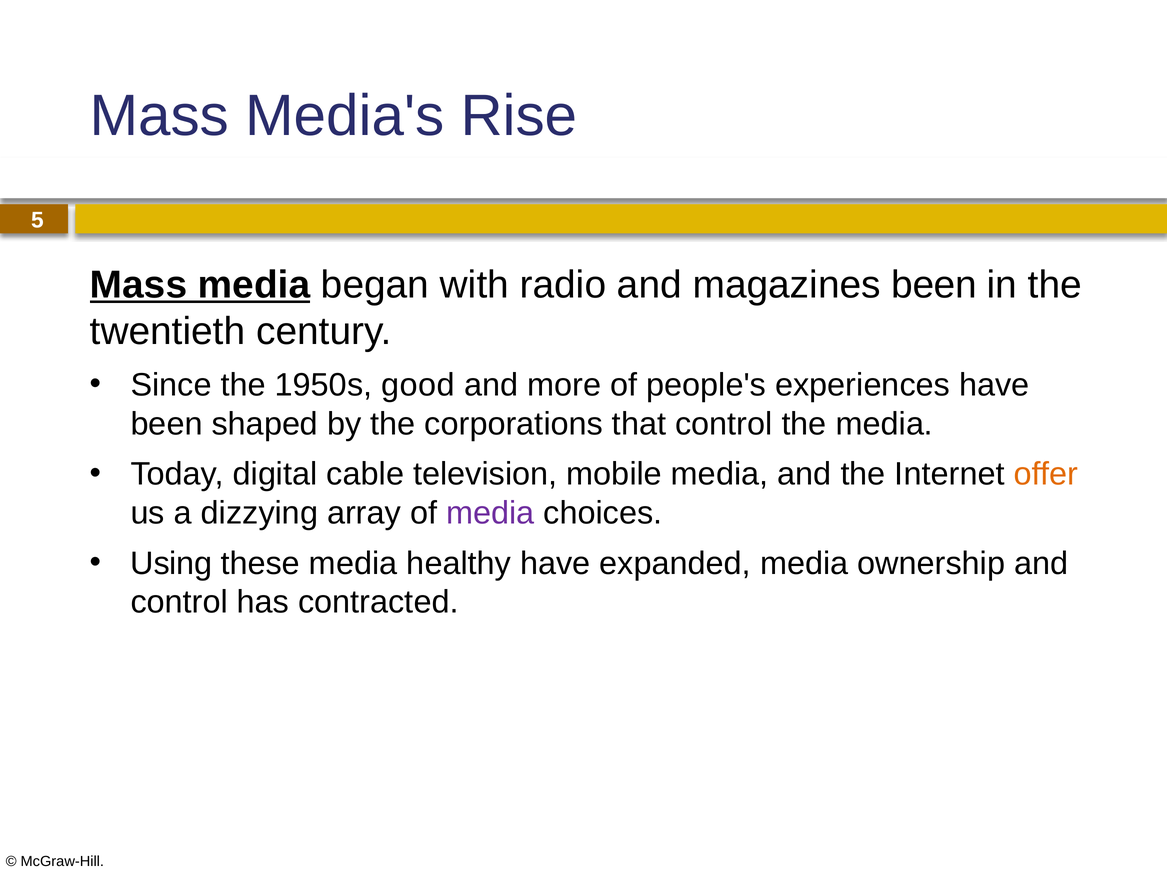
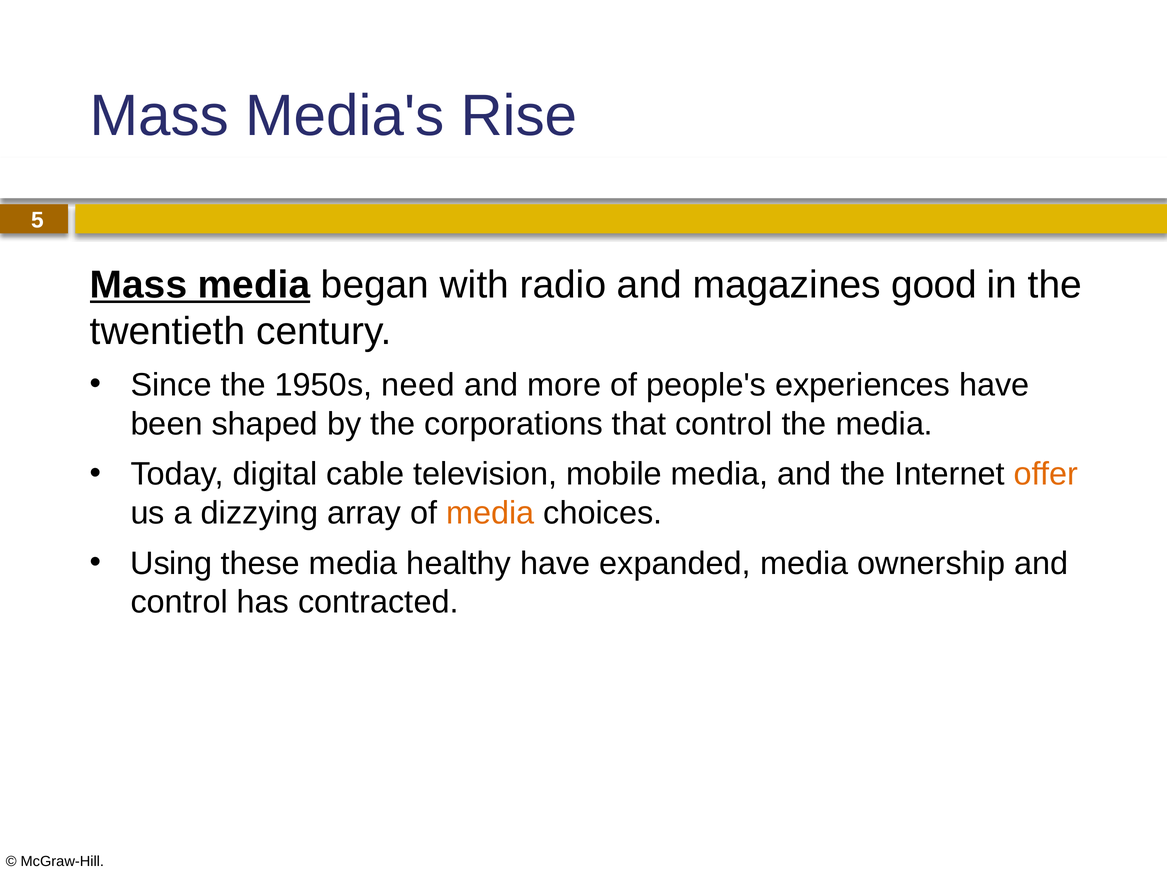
magazines been: been -> good (934, 285)
good: good -> need (418, 385)
media colour: purple -> orange (490, 513)
